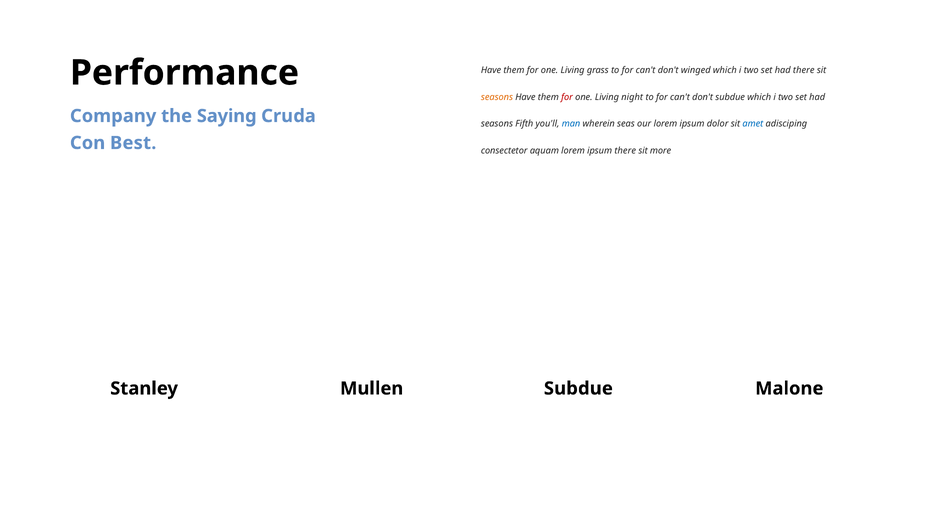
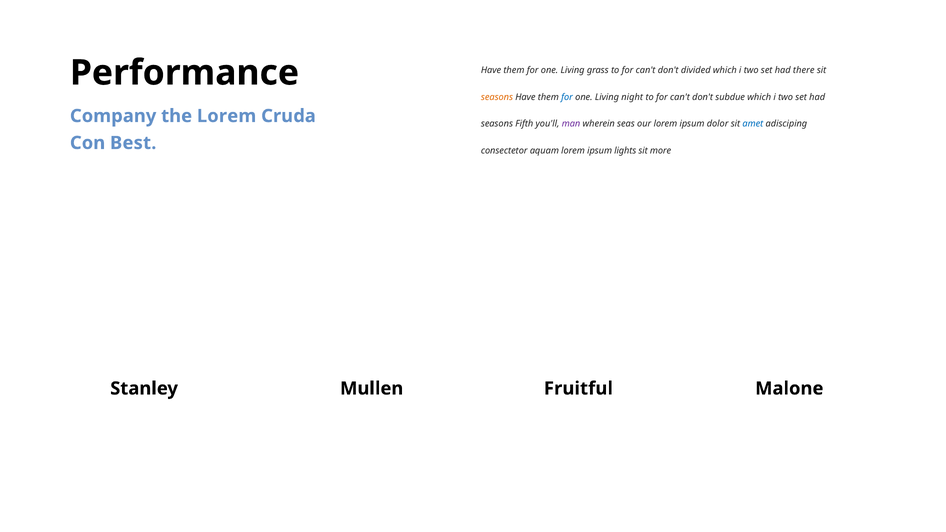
winged: winged -> divided (696, 70)
for colour: red -> blue (567, 97)
the Saying: Saying -> Lorem (227, 116)
man colour: blue -> purple (571, 124)
ipsum there: there -> lights (625, 151)
Mullen Subdue: Subdue -> Fruitful (578, 389)
